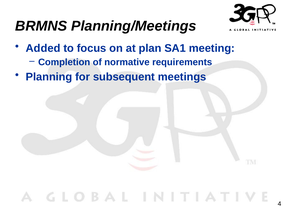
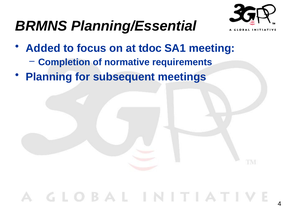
Planning/Meetings: Planning/Meetings -> Planning/Essential (134, 26)
plan: plan -> tdoc (150, 48)
